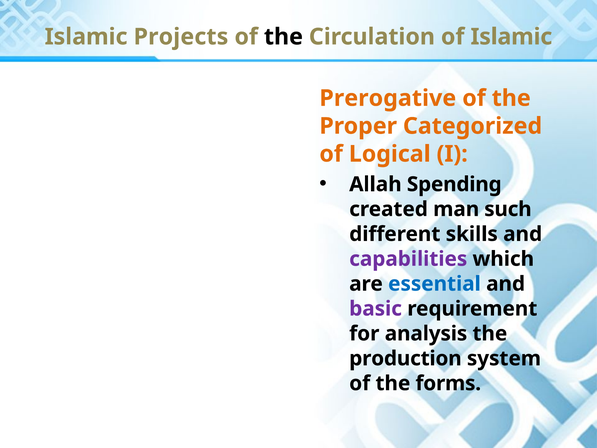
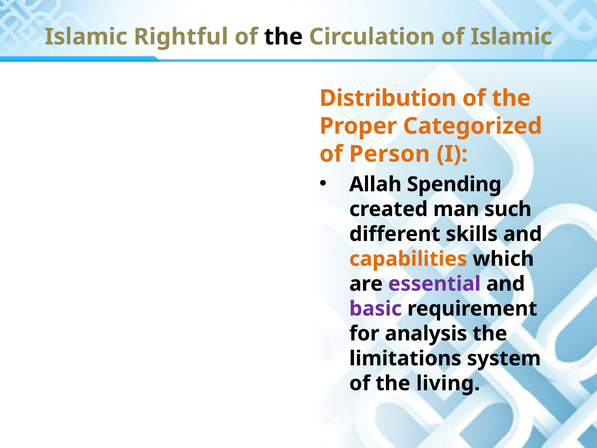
Projects: Projects -> Rightful (181, 37)
Prerogative: Prerogative -> Distribution (388, 98)
Logical: Logical -> Person (390, 154)
capabilities colour: purple -> orange (408, 259)
essential colour: blue -> purple (434, 284)
production: production -> limitations (405, 358)
forms: forms -> living (448, 383)
